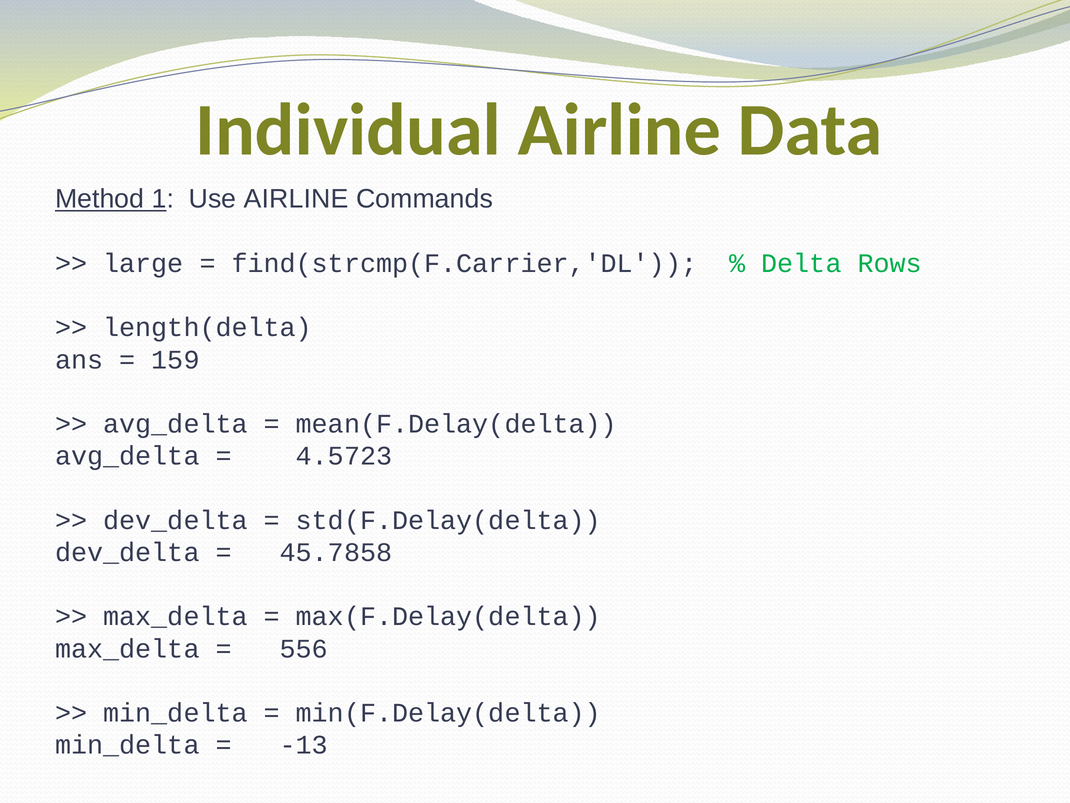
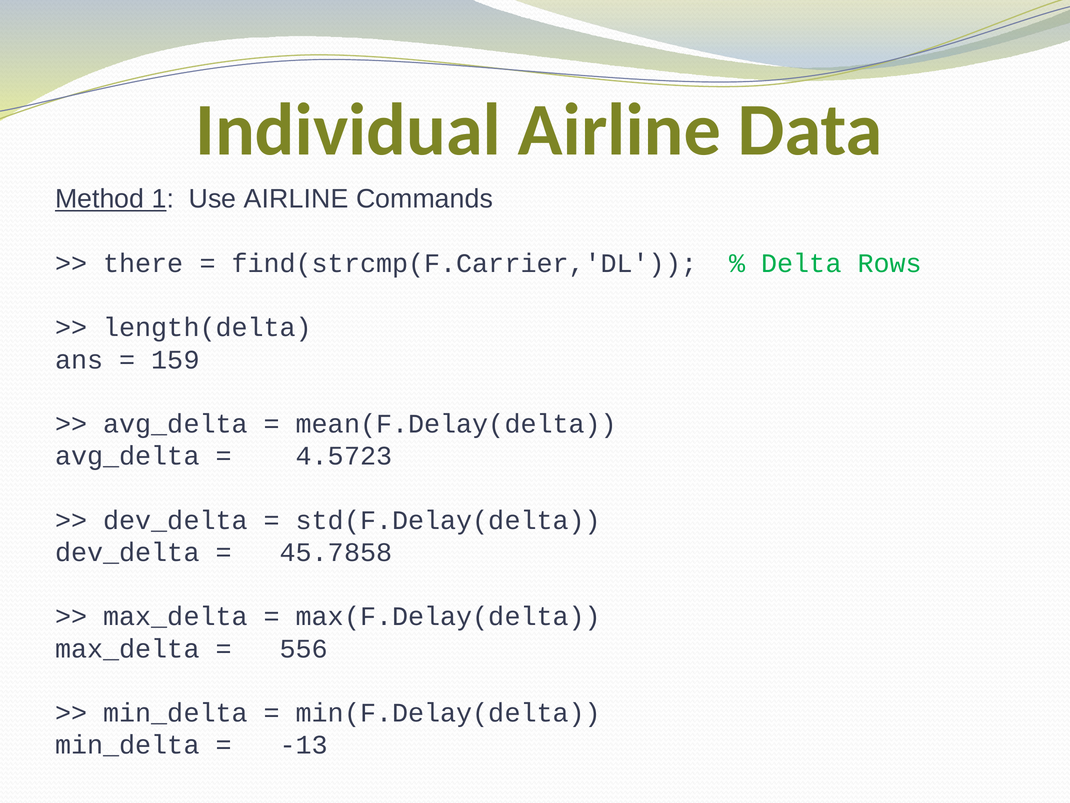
large: large -> there (143, 263)
